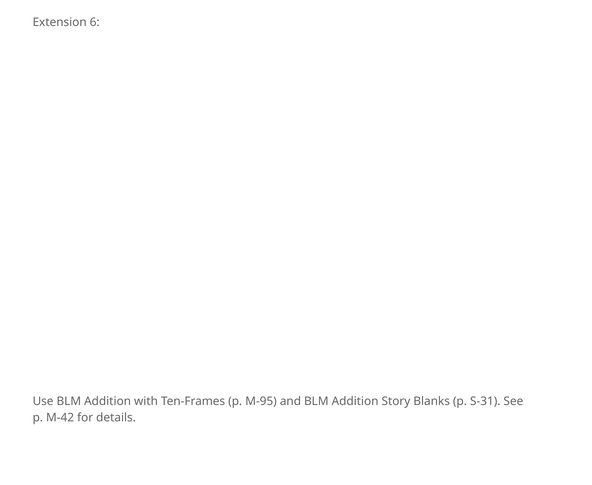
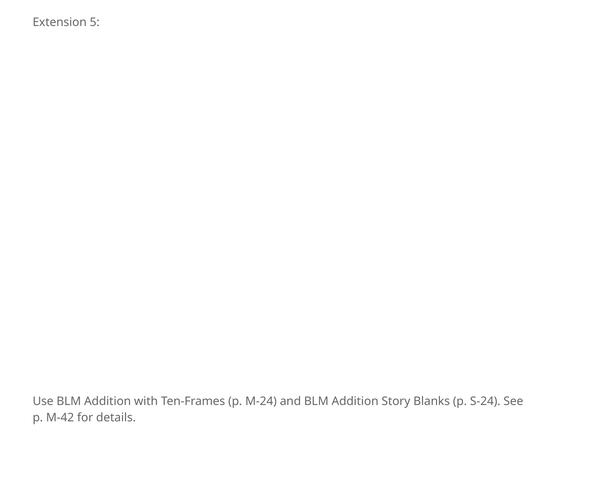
6: 6 -> 5 (95, 22)
M-95: M-95 -> M-24 (261, 402)
S-31: S-31 -> S-24 (485, 402)
